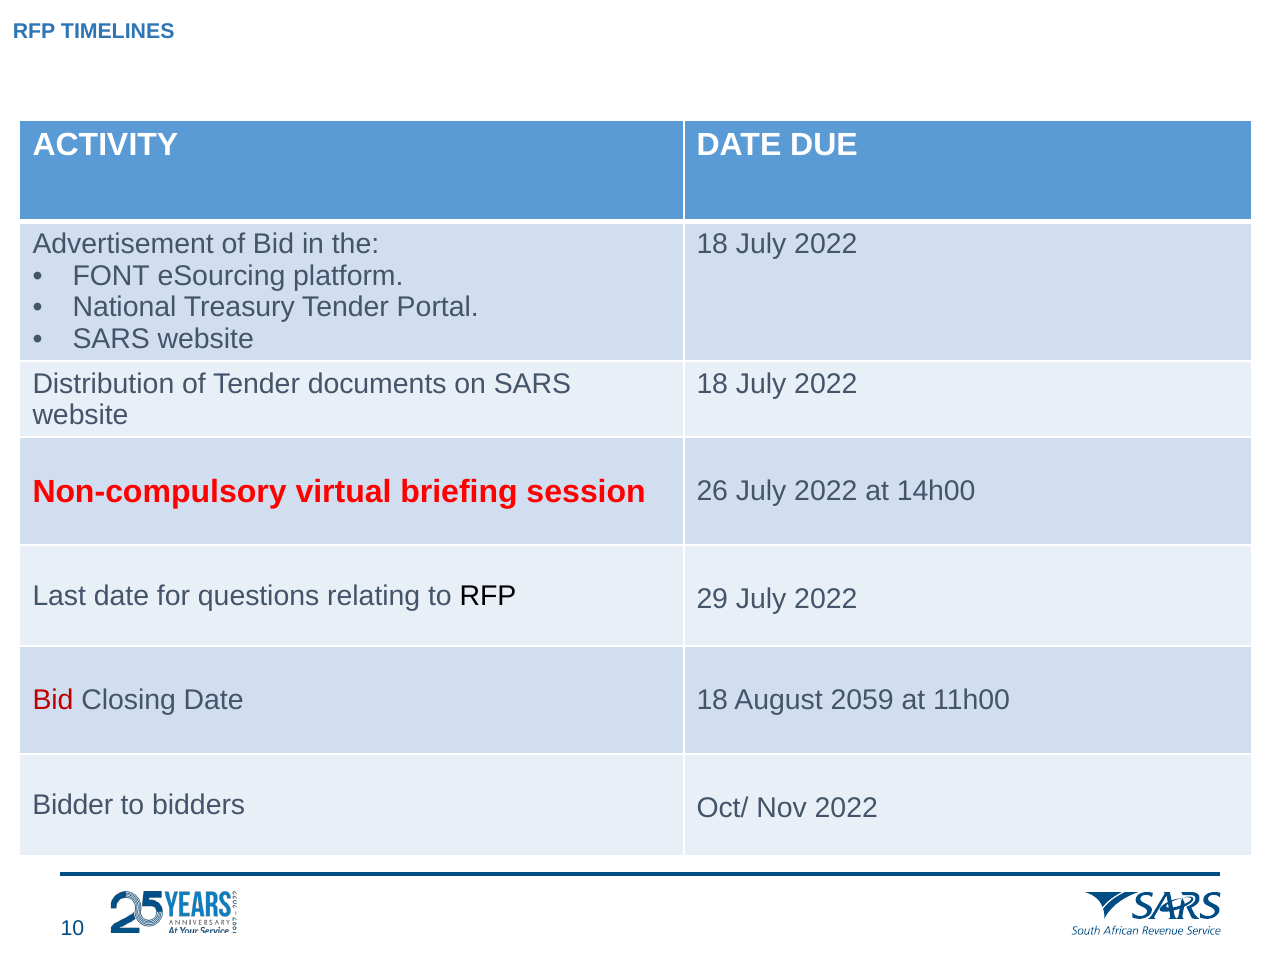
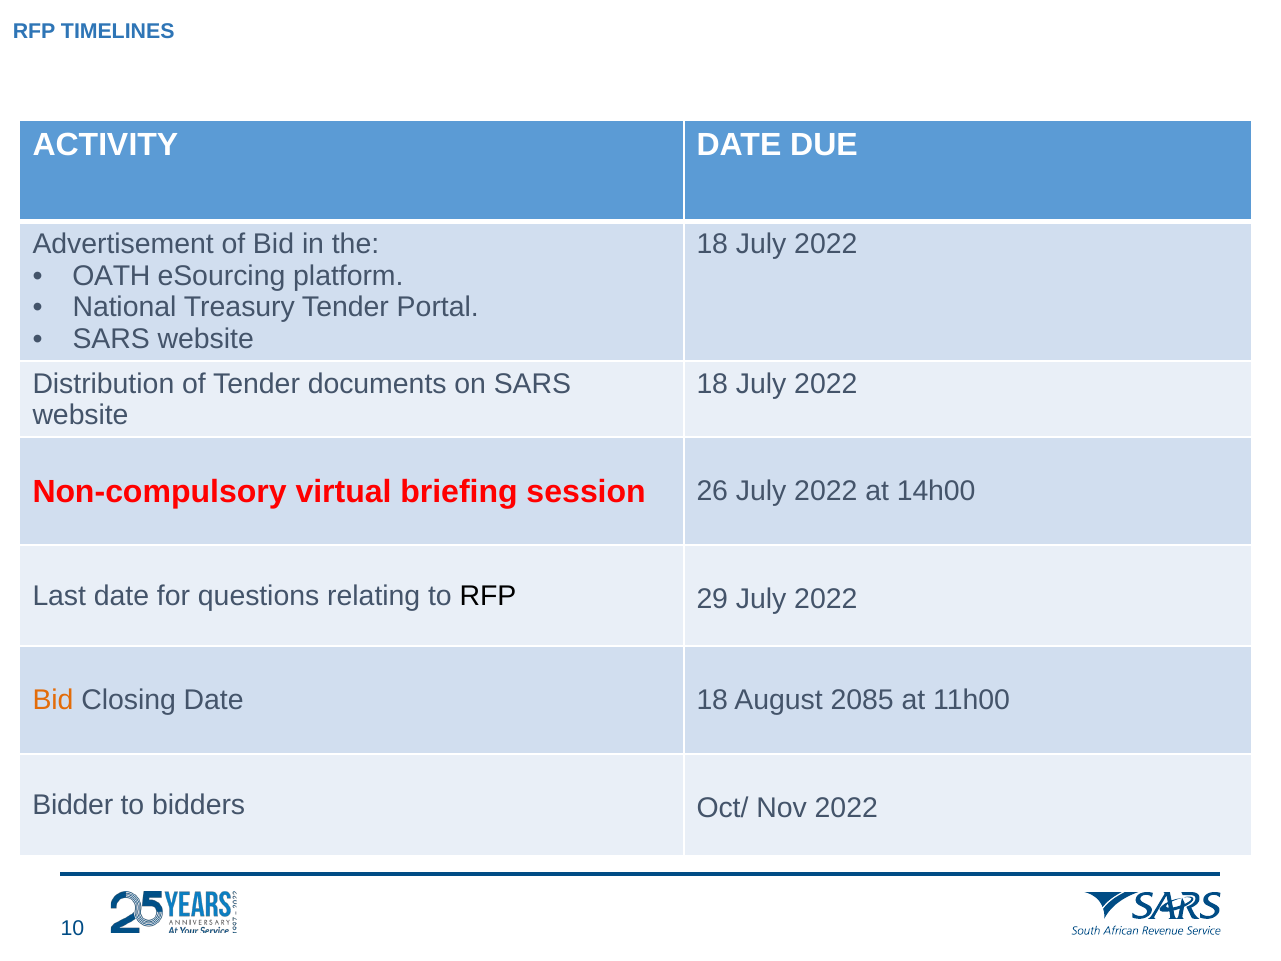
FONT: FONT -> OATH (111, 276)
Bid colour: red -> orange (53, 700)
2059: 2059 -> 2085 (862, 700)
